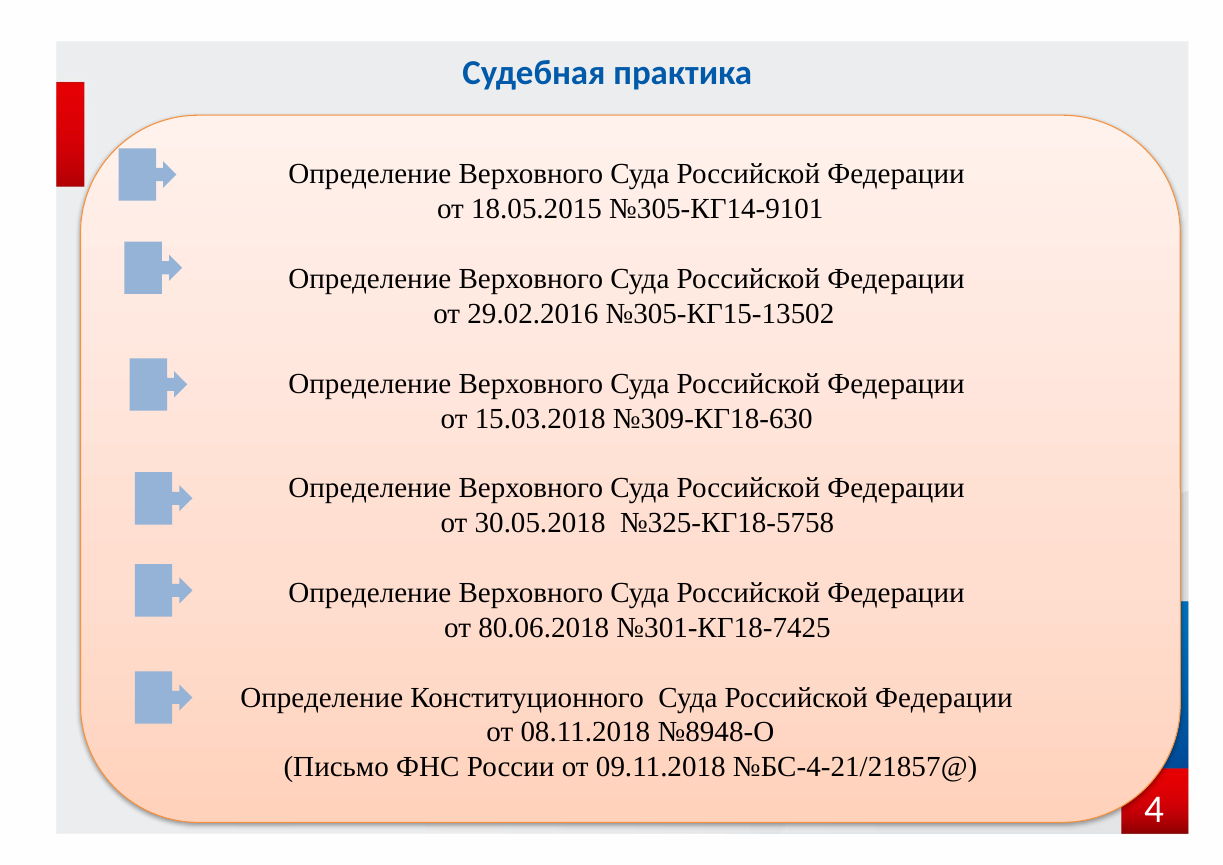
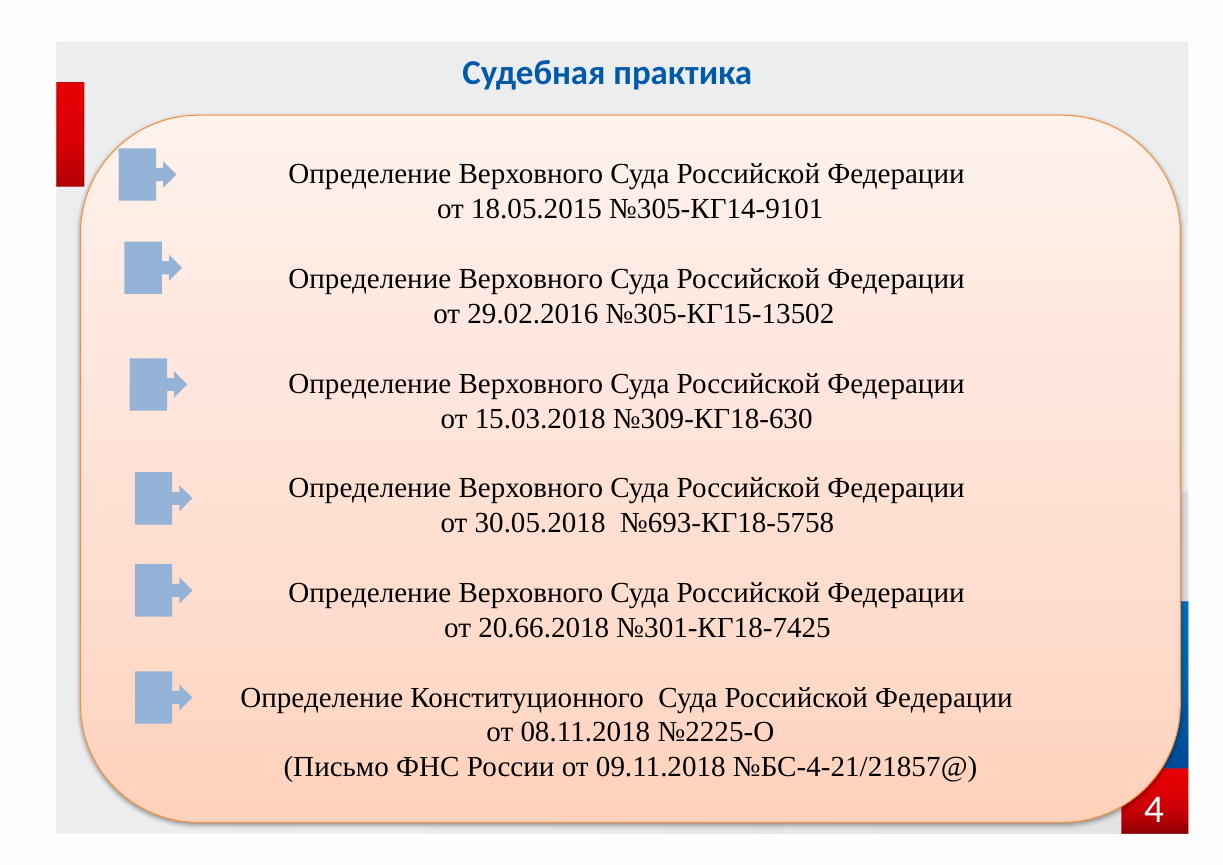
№325-КГ18-5758: №325-КГ18-5758 -> №693-КГ18-5758 (727, 523)
80.06.2018: 80.06.2018 -> 20.66.2018 (544, 628)
№8948-О: №8948-О -> №2225-О (716, 732)
